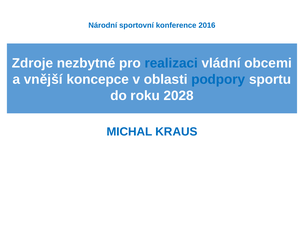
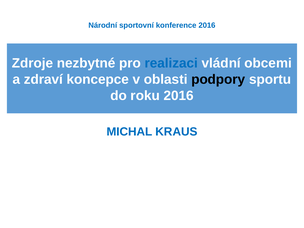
vnější: vnější -> zdraví (43, 79)
podpory colour: blue -> black (218, 79)
roku 2028: 2028 -> 2016 (179, 96)
